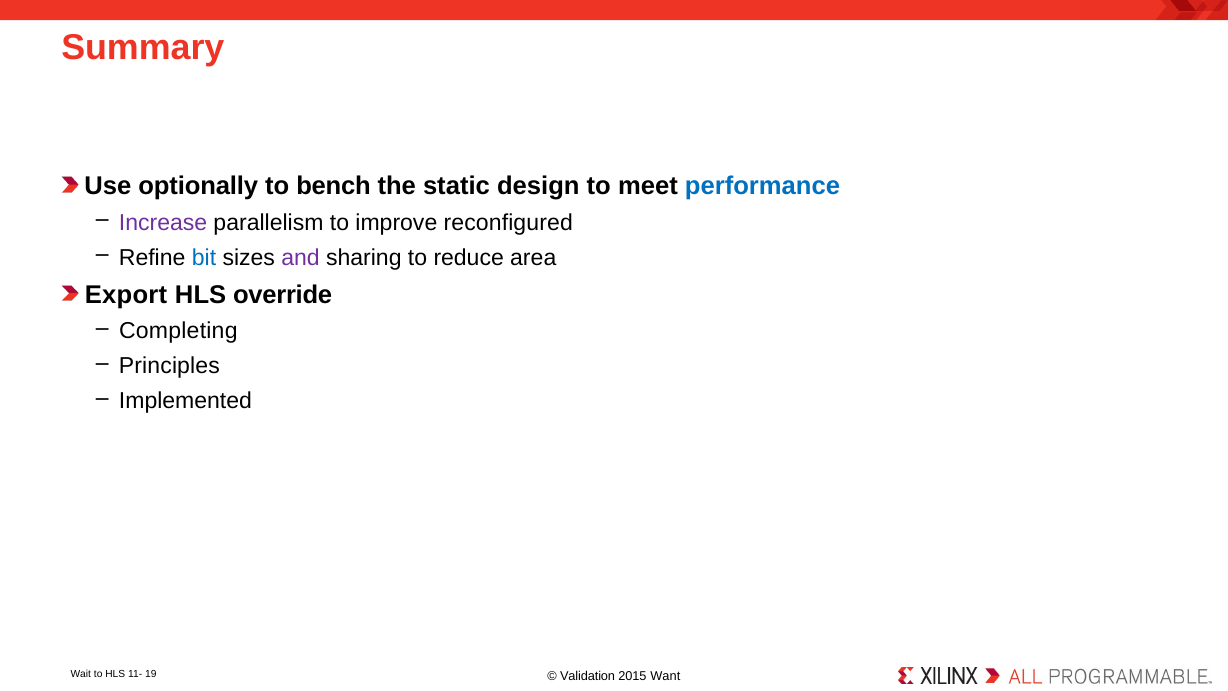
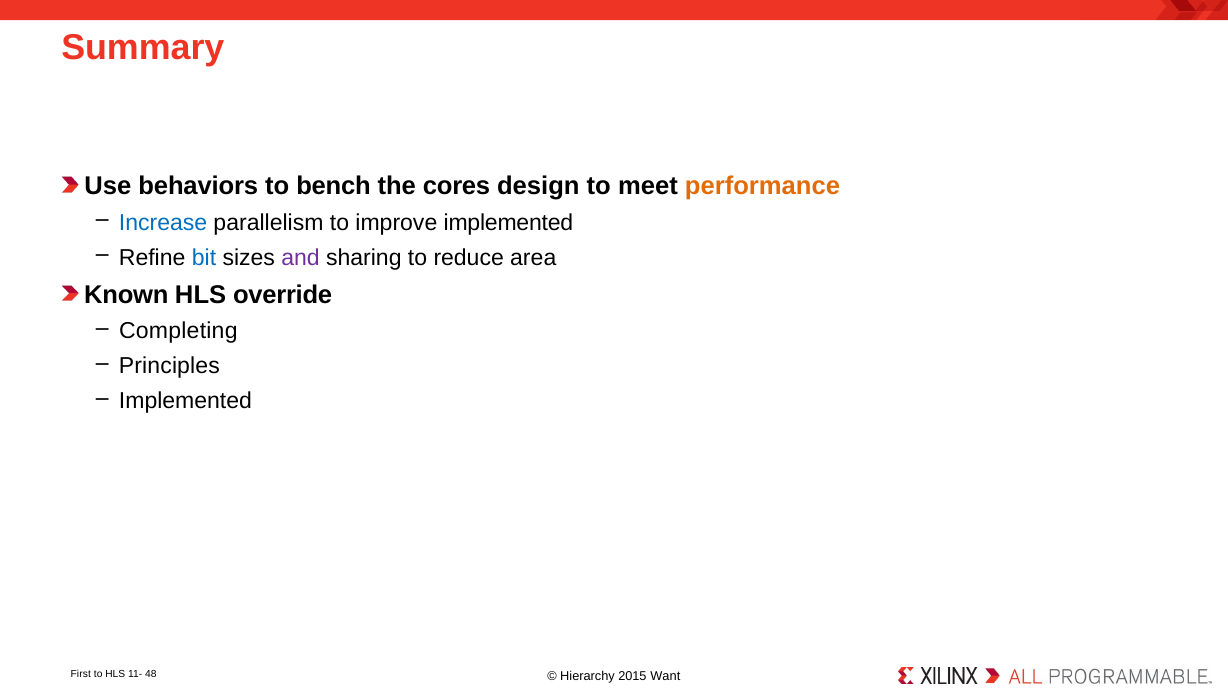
optionally: optionally -> behaviors (198, 186)
static: static -> cores (457, 186)
performance colour: blue -> orange (763, 186)
Increase colour: purple -> blue (163, 222)
improve reconfigured: reconfigured -> implemented (508, 222)
Export: Export -> Known (126, 295)
Wait: Wait -> First (81, 674)
19: 19 -> 48 (151, 674)
Validation: Validation -> Hierarchy (588, 676)
